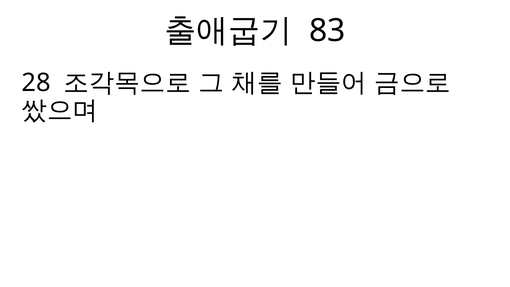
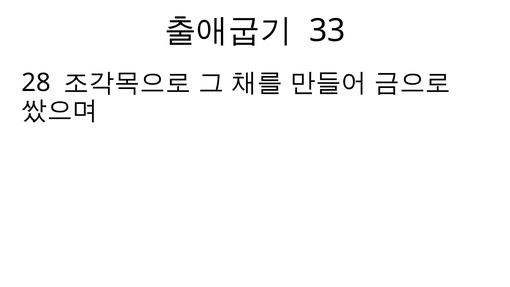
83: 83 -> 33 (327, 31)
